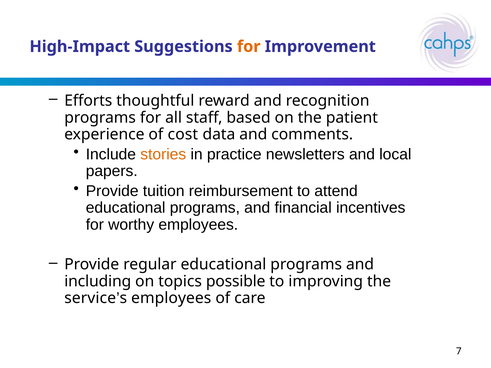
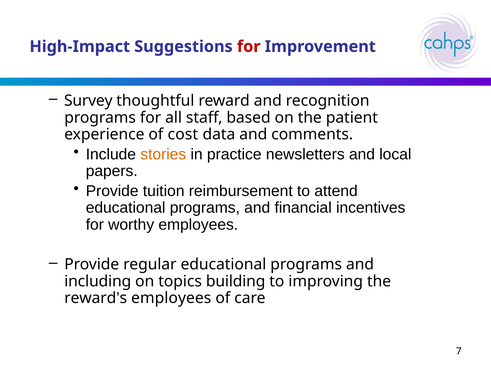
for colour: orange -> red (249, 47)
Efforts: Efforts -> Survey (88, 101)
possible: possible -> building (236, 282)
service: service -> reward (90, 298)
